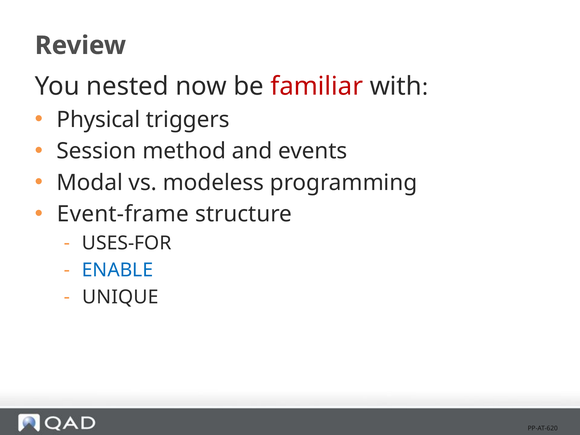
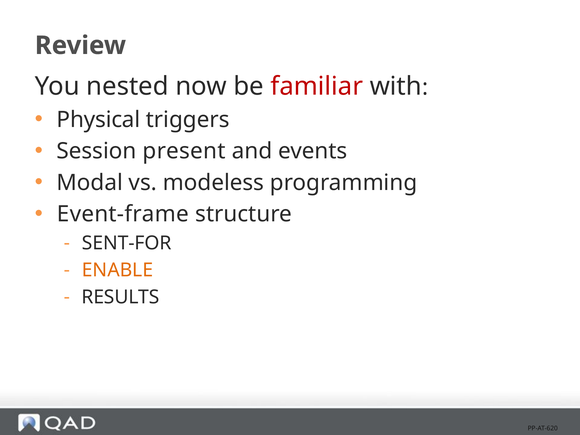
method: method -> present (184, 151)
USES-FOR: USES-FOR -> SENT-FOR (127, 243)
ENABLE colour: blue -> orange (118, 270)
UNIQUE: UNIQUE -> RESULTS (121, 297)
